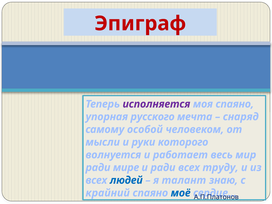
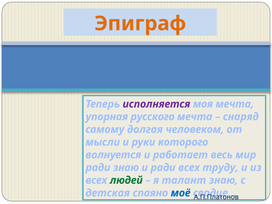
Эпиграф colour: red -> orange (140, 24)
моя спаяно: спаяно -> мечта (235, 104)
особой: особой -> долгая (145, 129)
ради мире: мире -> знаю (126, 168)
людей colour: blue -> green (126, 180)
крайний: крайний -> детская (108, 193)
